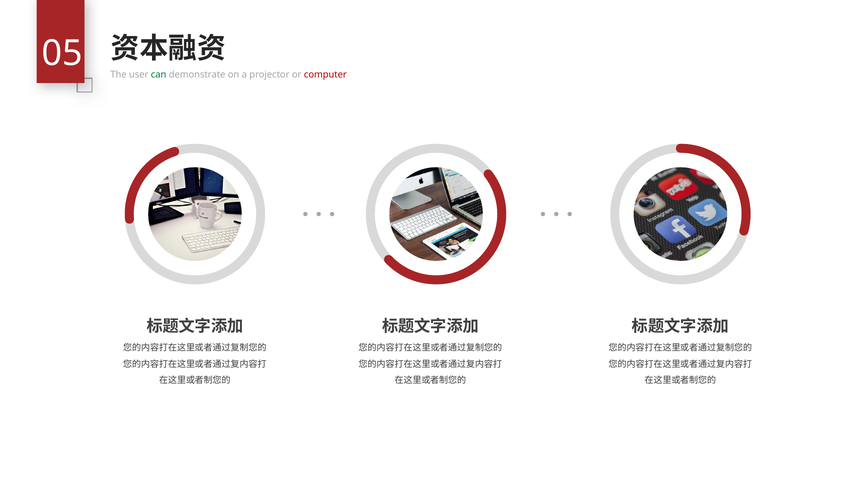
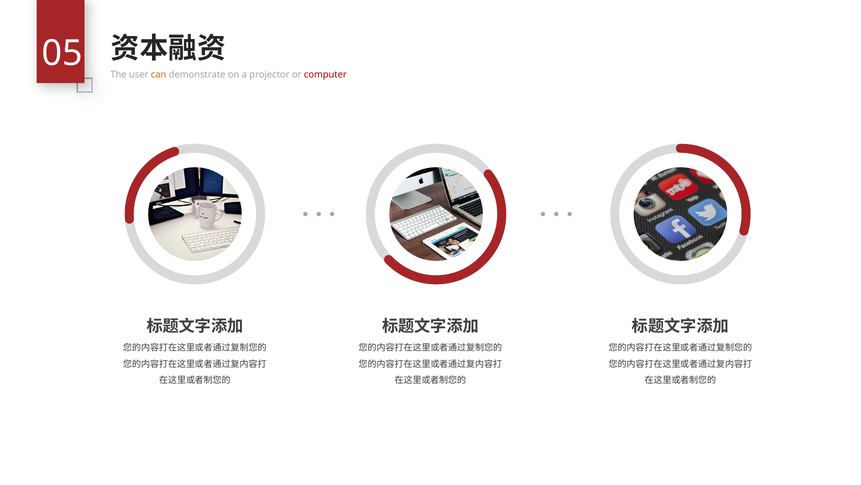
can colour: green -> orange (159, 75)
